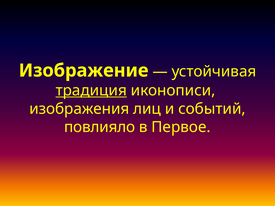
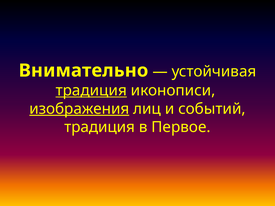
Изображение: Изображение -> Внимательно (83, 71)
изображения underline: none -> present (79, 109)
повлияло: повлияло -> традиция (100, 127)
